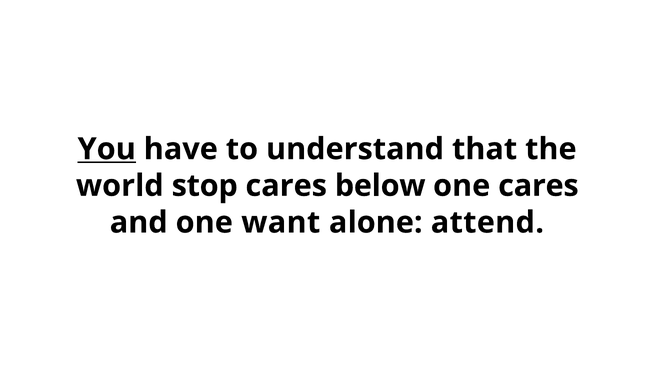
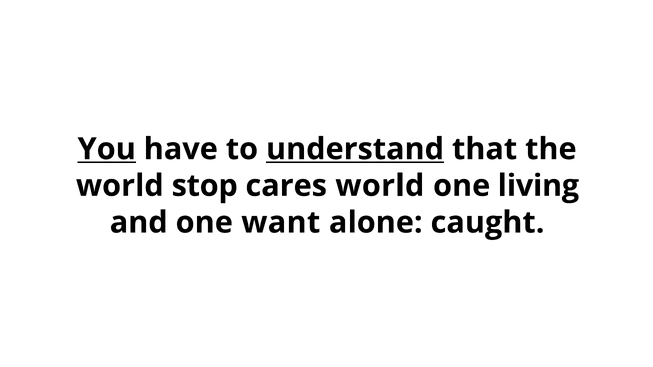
understand underline: none -> present (355, 149)
cares below: below -> world (380, 186)
one cares: cares -> living (538, 186)
attend: attend -> caught (488, 223)
